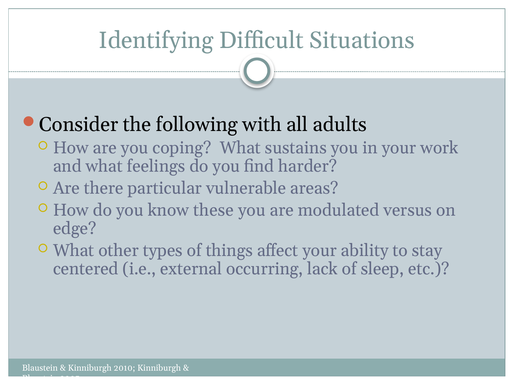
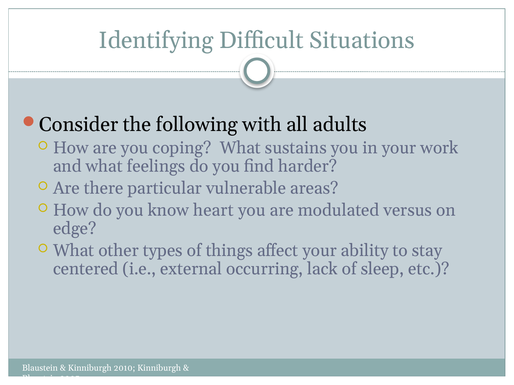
these: these -> heart (213, 210)
